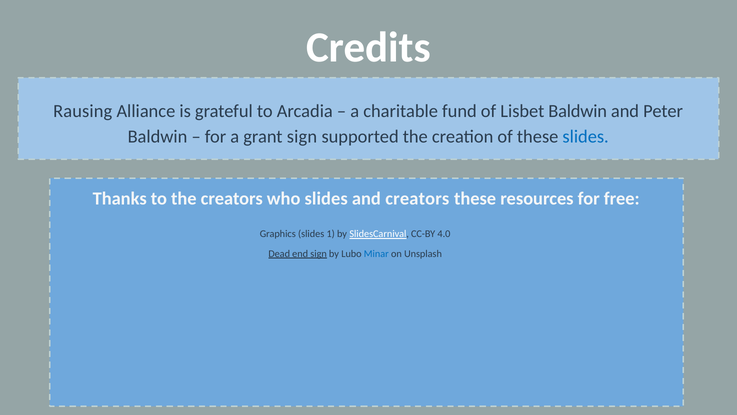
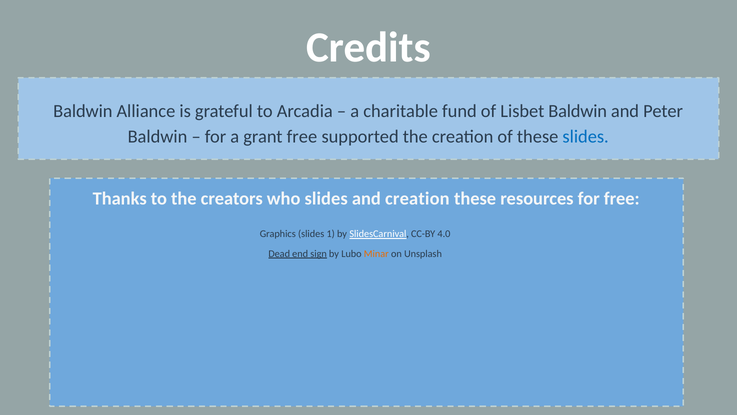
Rausing: Rausing -> Baldwin (83, 111)
grant sign: sign -> free (302, 136)
and creators: creators -> creation (417, 199)
Minar colour: blue -> orange (376, 253)
